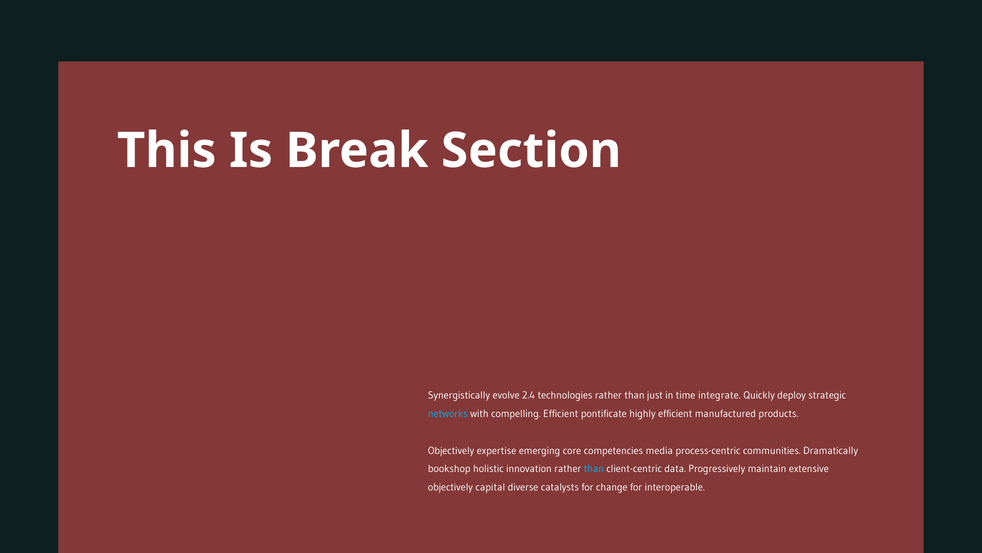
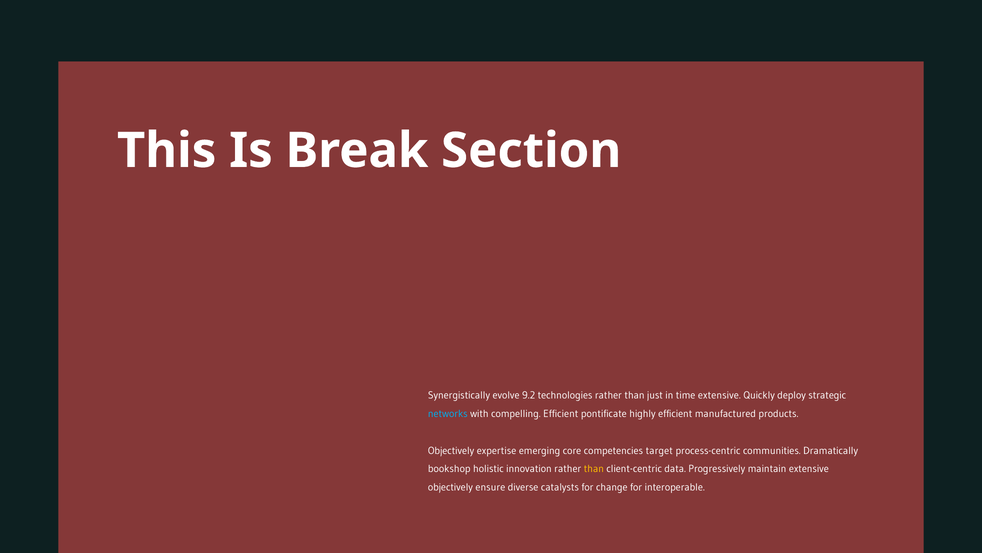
2.4: 2.4 -> 9.2 (529, 395)
time integrate: integrate -> extensive (719, 395)
media: media -> target (659, 450)
than colour: light blue -> yellow (594, 469)
capital: capital -> ensure (490, 487)
